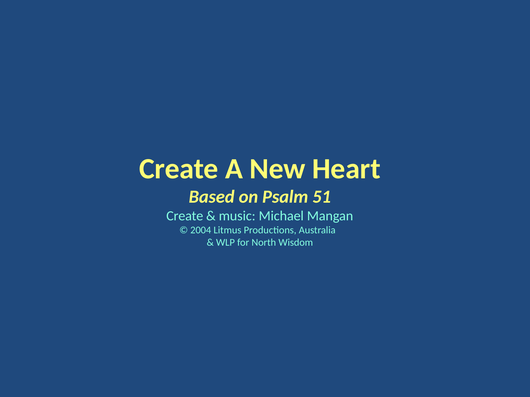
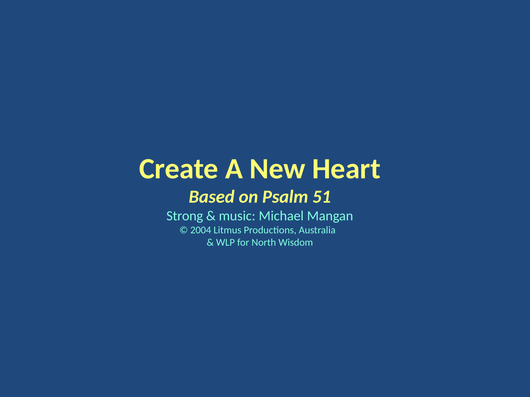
Create: Create -> Strong (185, 216)
